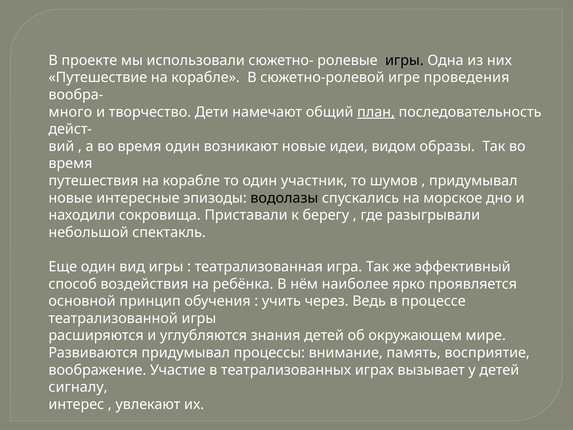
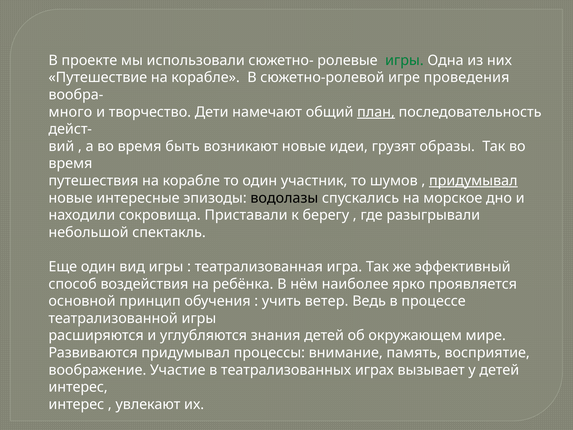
игры colour: black -> green (404, 60)
время один: один -> быть (183, 146)
видом: видом -> грузят (394, 146)
придумывал underline: none -> present (473, 181)
через: через -> ветер (327, 301)
сигналу: сигналу -> интерес (78, 387)
